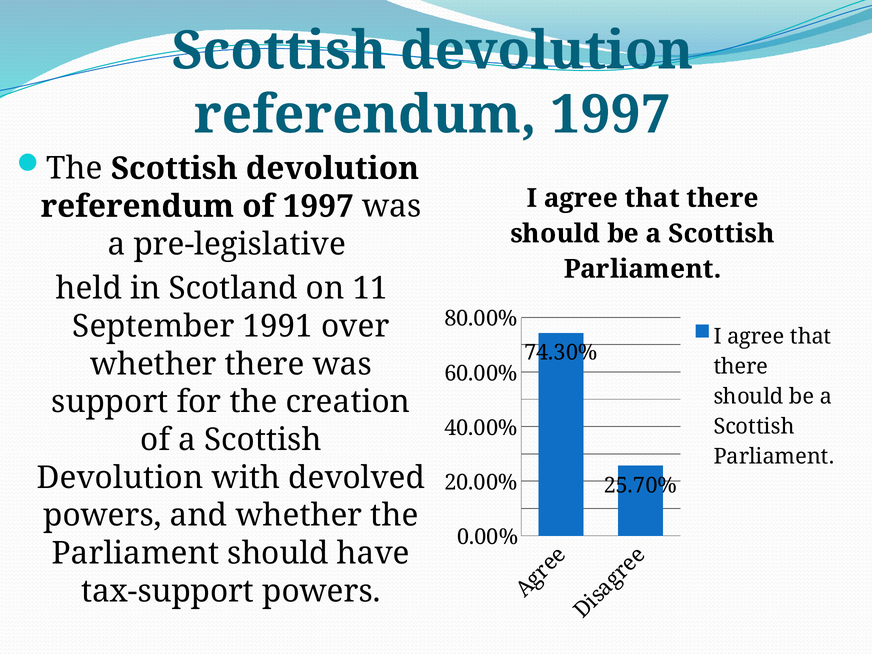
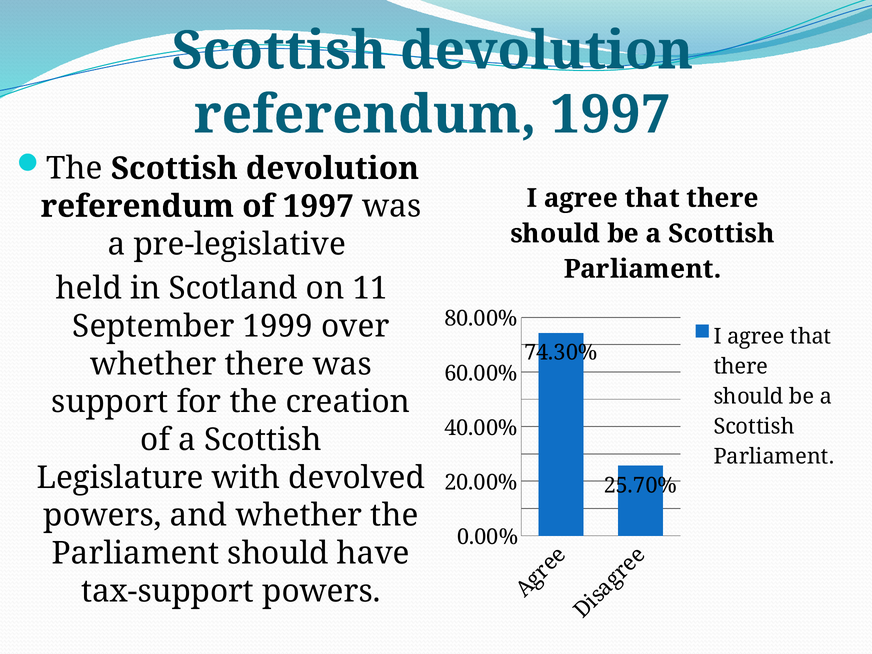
1991: 1991 -> 1999 (278, 326)
Devolution: Devolution -> Legislature (120, 478)
